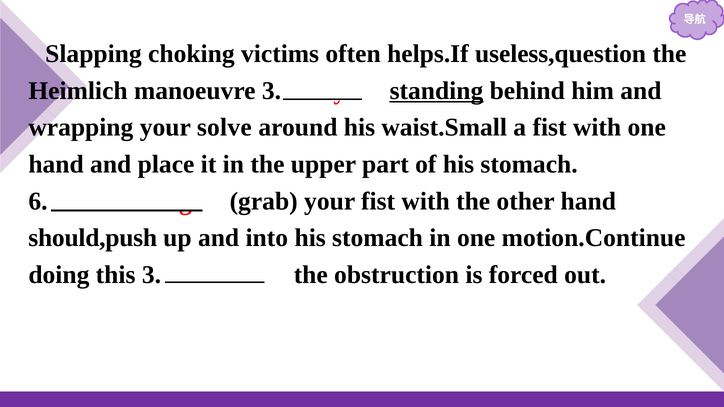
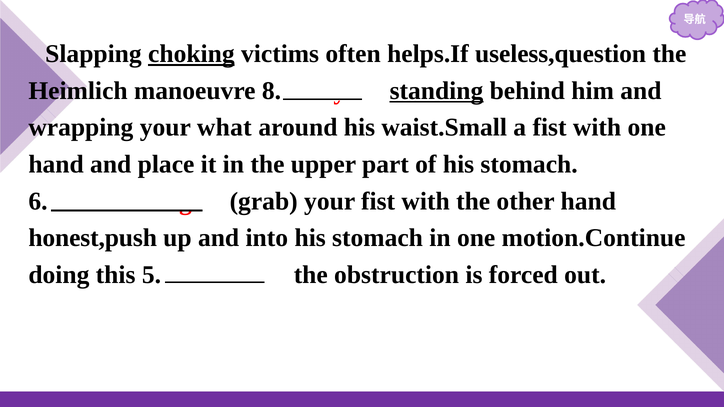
choking underline: none -> present (191, 54)
manoeuvre 3: 3 -> 8 (272, 91)
solve: solve -> what (224, 128)
should,push: should,push -> honest,push (93, 238)
this 3: 3 -> 5 (151, 275)
